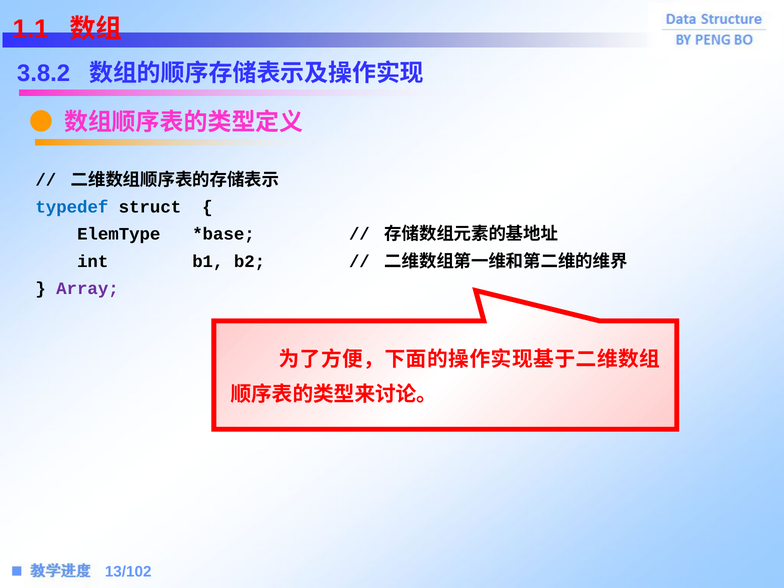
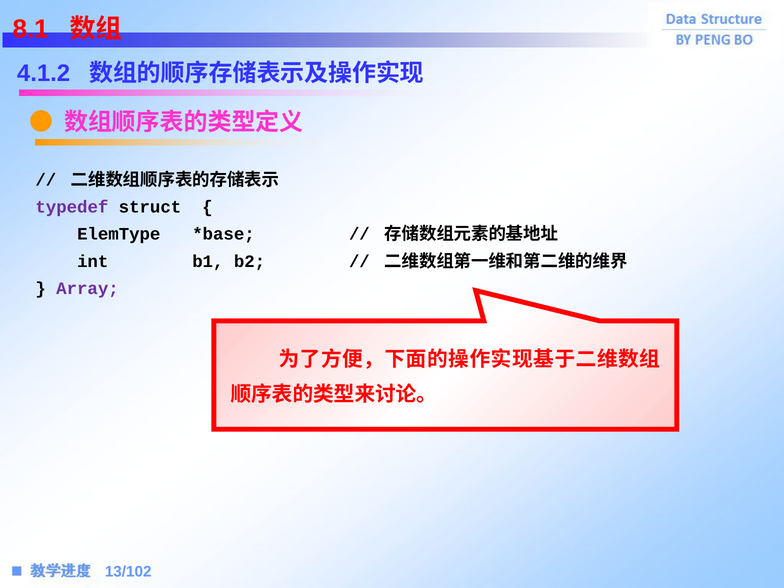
1.1: 1.1 -> 8.1 (31, 29)
3.8.2: 3.8.2 -> 4.1.2 (44, 73)
typedef colour: blue -> purple (72, 207)
